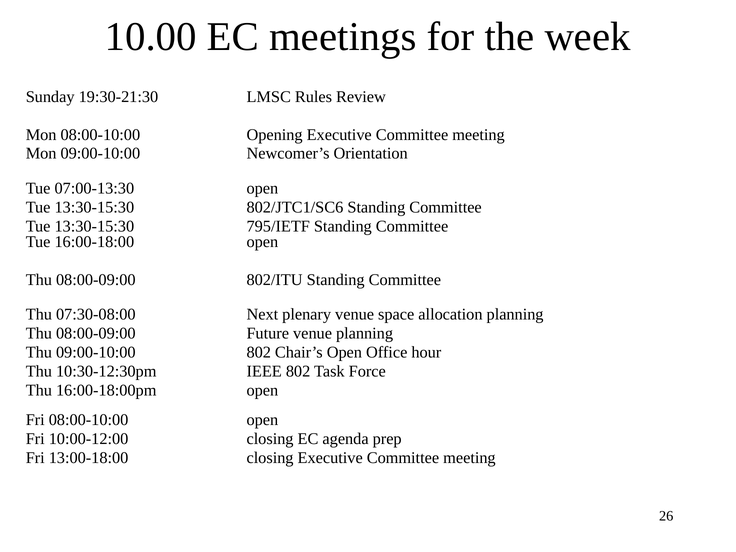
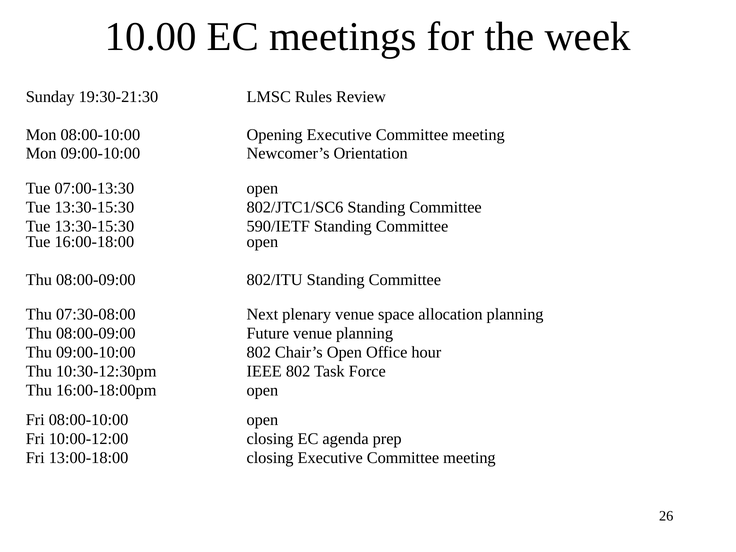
795/IETF: 795/IETF -> 590/IETF (278, 226)
